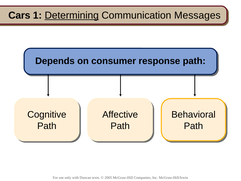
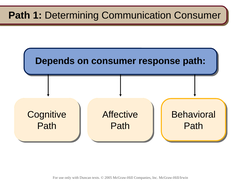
Cars: Cars -> Path (19, 15)
Determining underline: present -> none (72, 15)
Communication Messages: Messages -> Consumer (197, 15)
